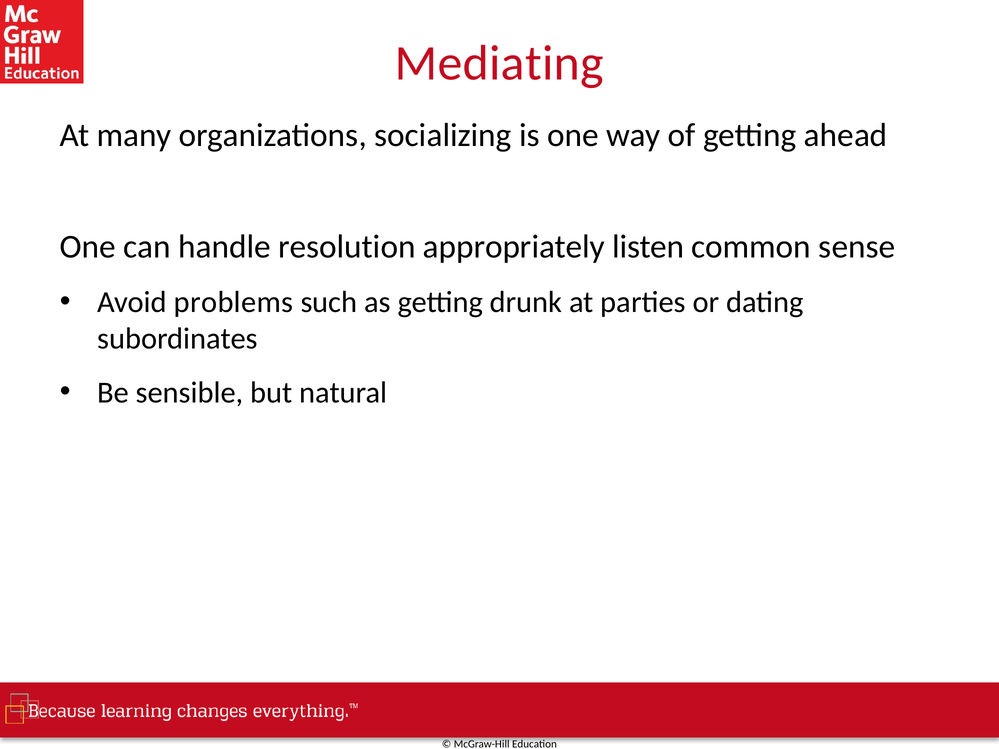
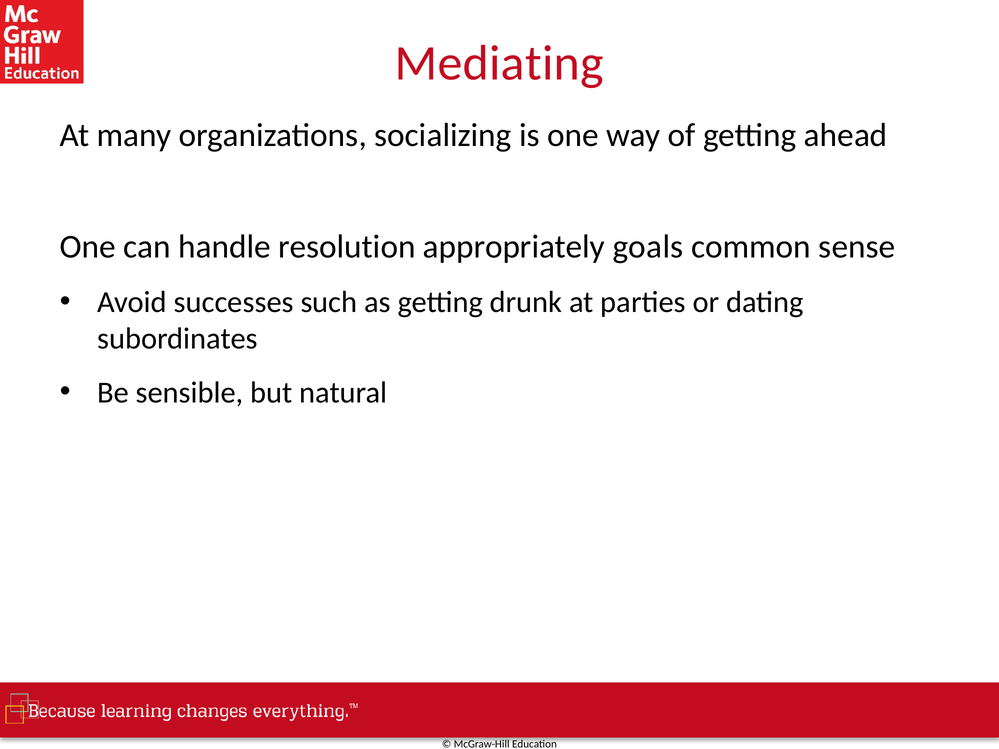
listen: listen -> goals (648, 247)
problems: problems -> successes (234, 302)
